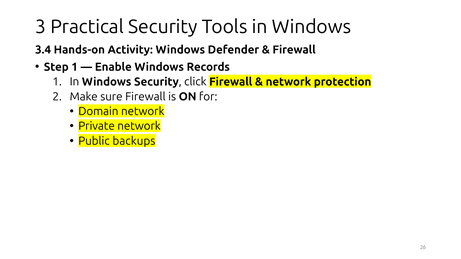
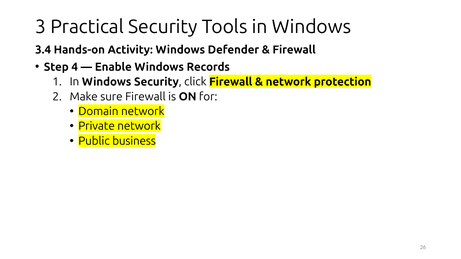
Step 1: 1 -> 4 (75, 67)
backups: backups -> business (134, 141)
